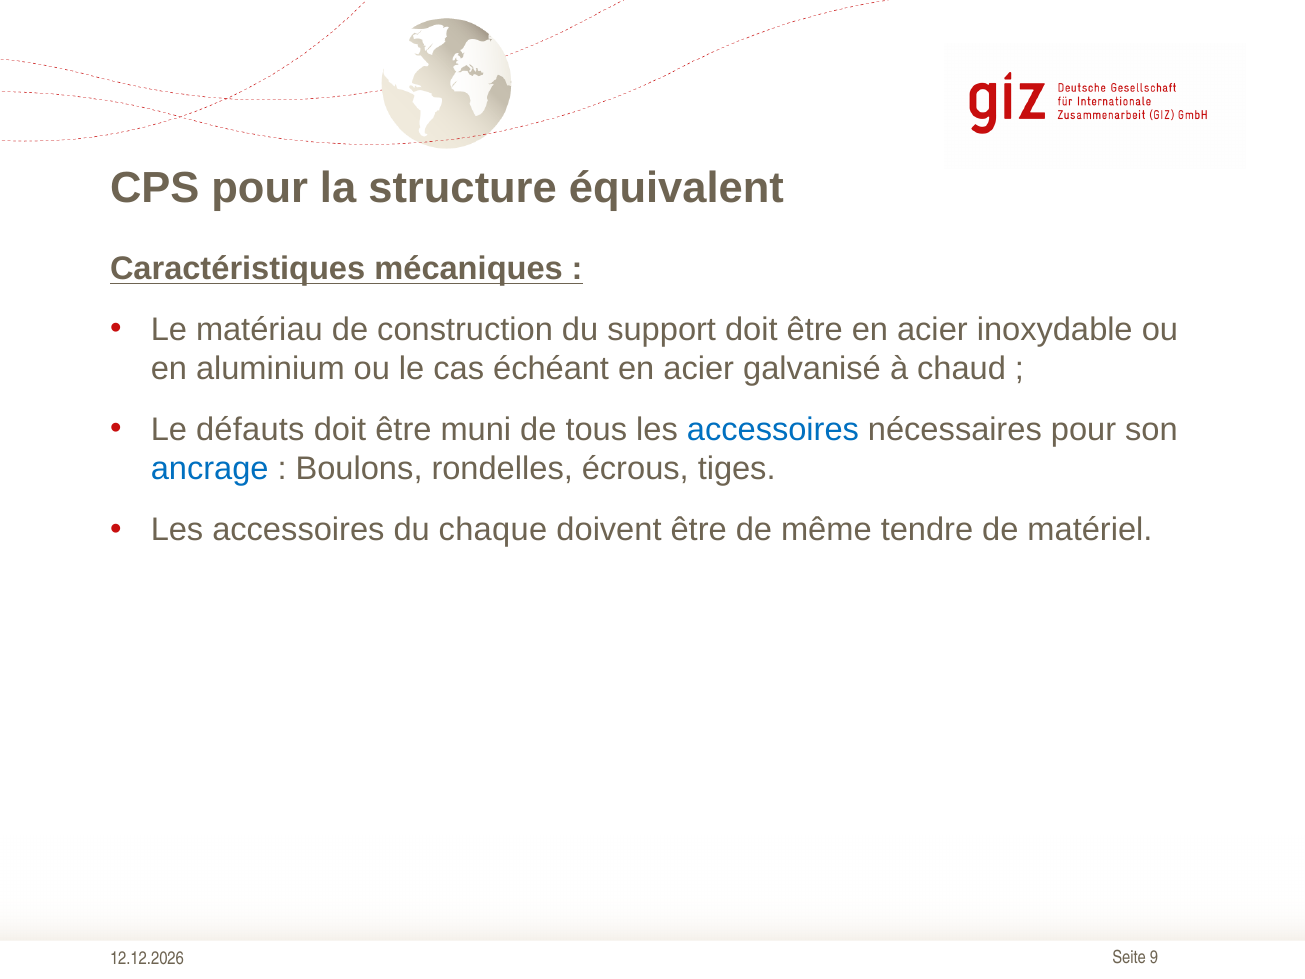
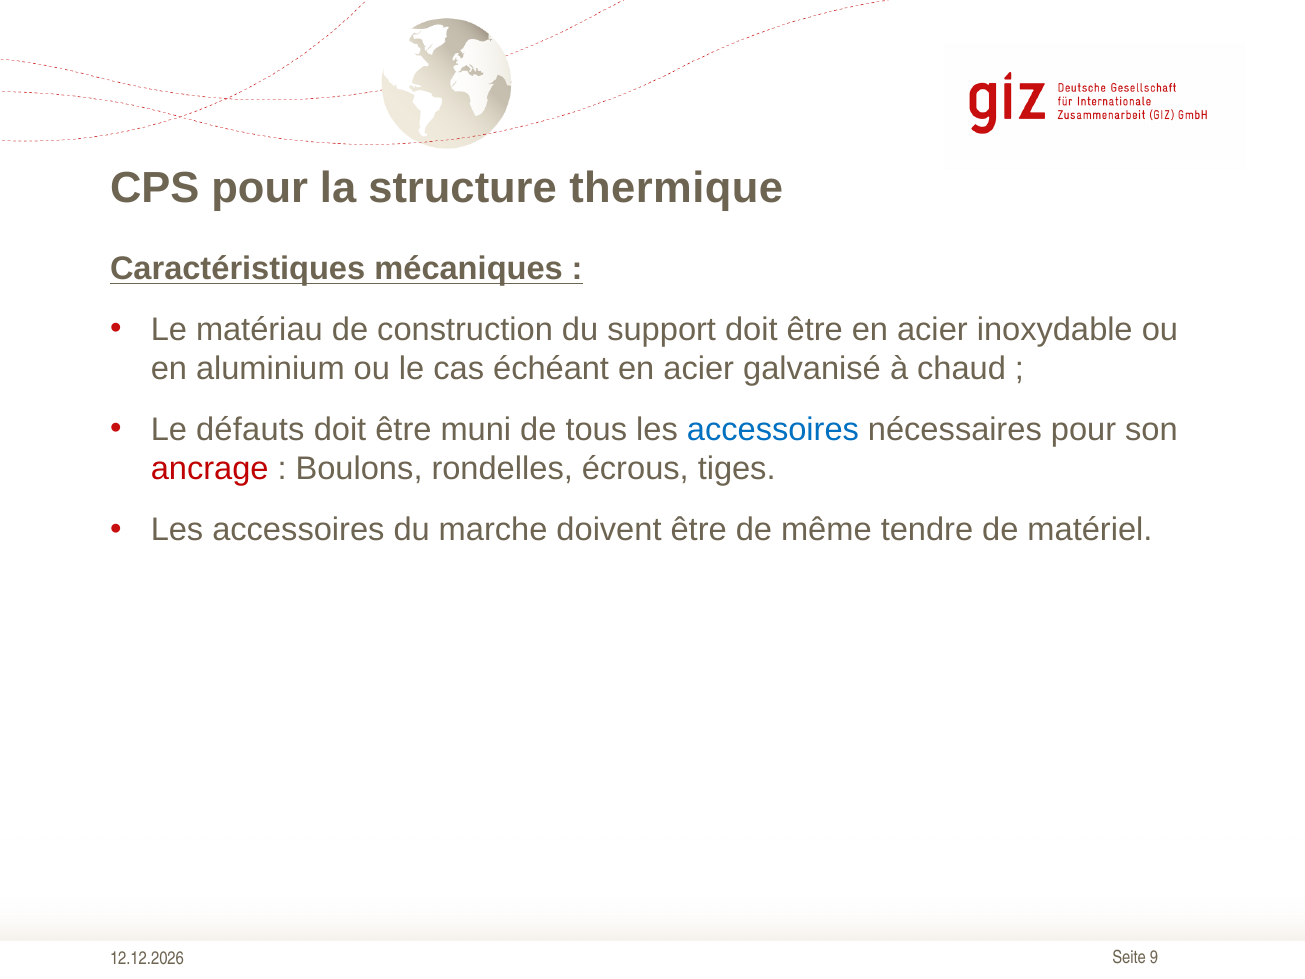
équivalent: équivalent -> thermique (676, 188)
ancrage colour: blue -> red (210, 469)
chaque: chaque -> marche (493, 530)
